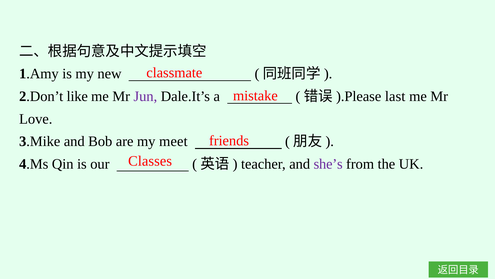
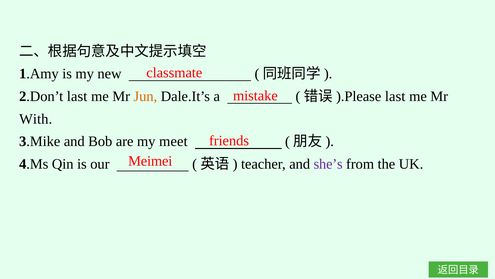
2.Don’t like: like -> last (77, 96)
Jun colour: purple -> orange (145, 96)
Love: Love -> With (36, 119)
Classes: Classes -> Meimei (150, 161)
